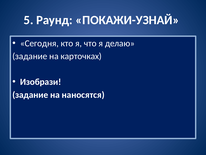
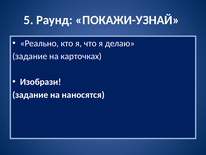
Сегодня: Сегодня -> Реально (39, 43)
